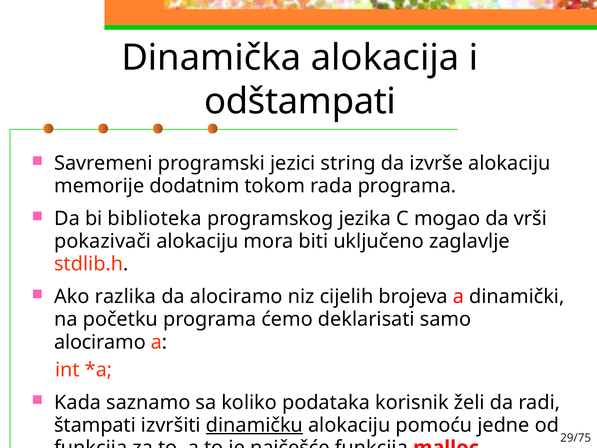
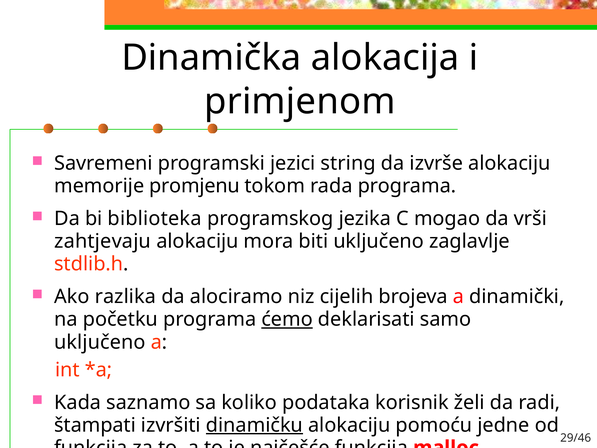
odštampati: odštampati -> primjenom (300, 102)
dodatnim: dodatnim -> promjenu (195, 186)
pokazivači: pokazivači -> zahtjevaju (103, 241)
ćemo underline: none -> present (287, 319)
alociramo: alociramo -> uključeno (100, 342)
29/75: 29/75 -> 29/46 (576, 438)
